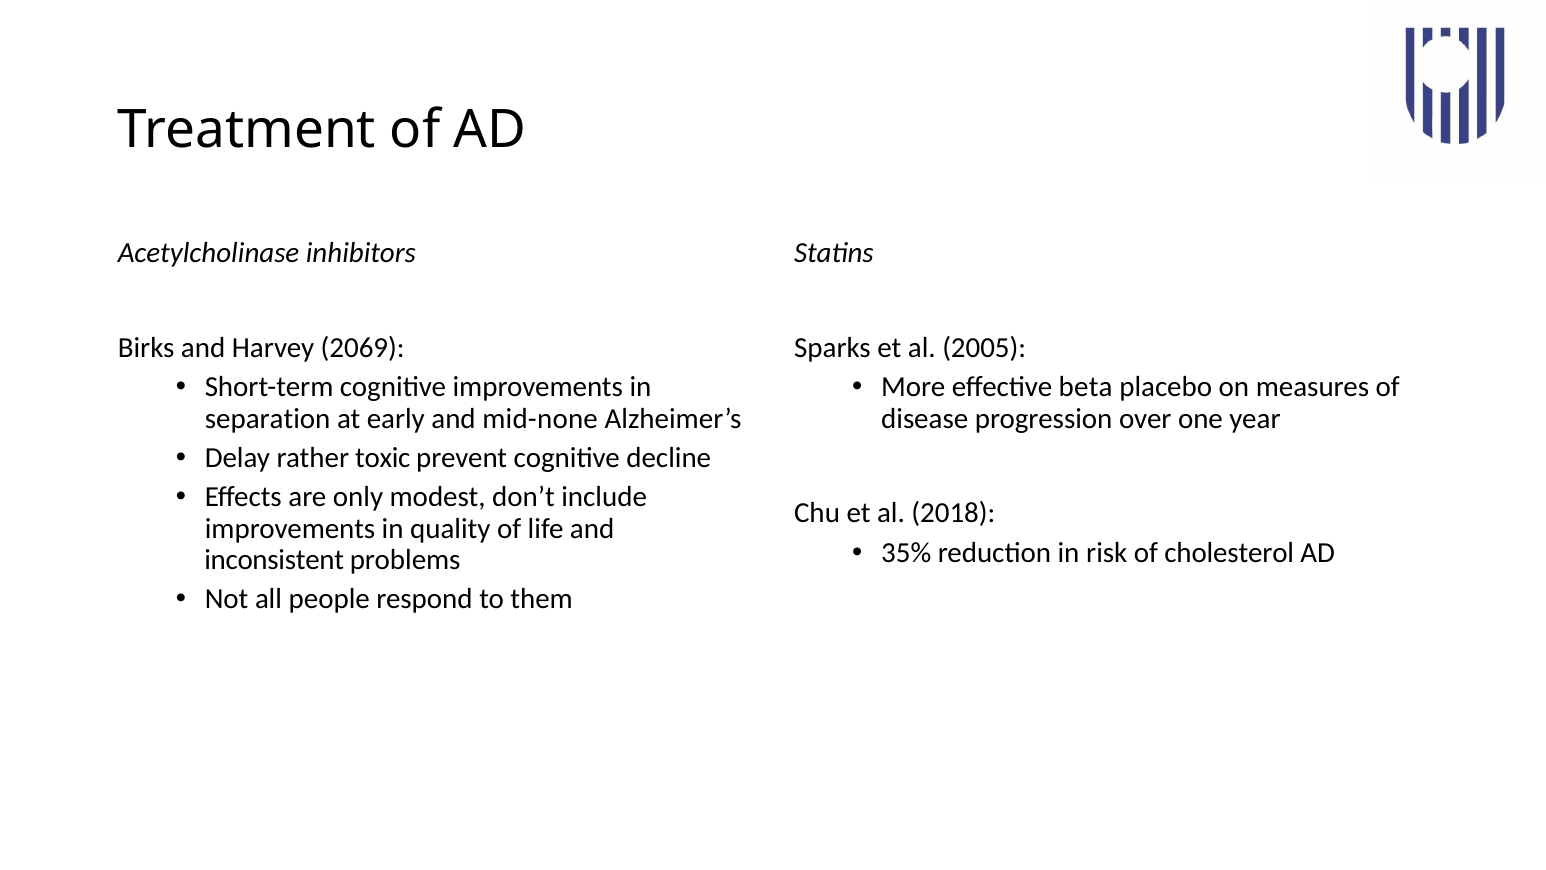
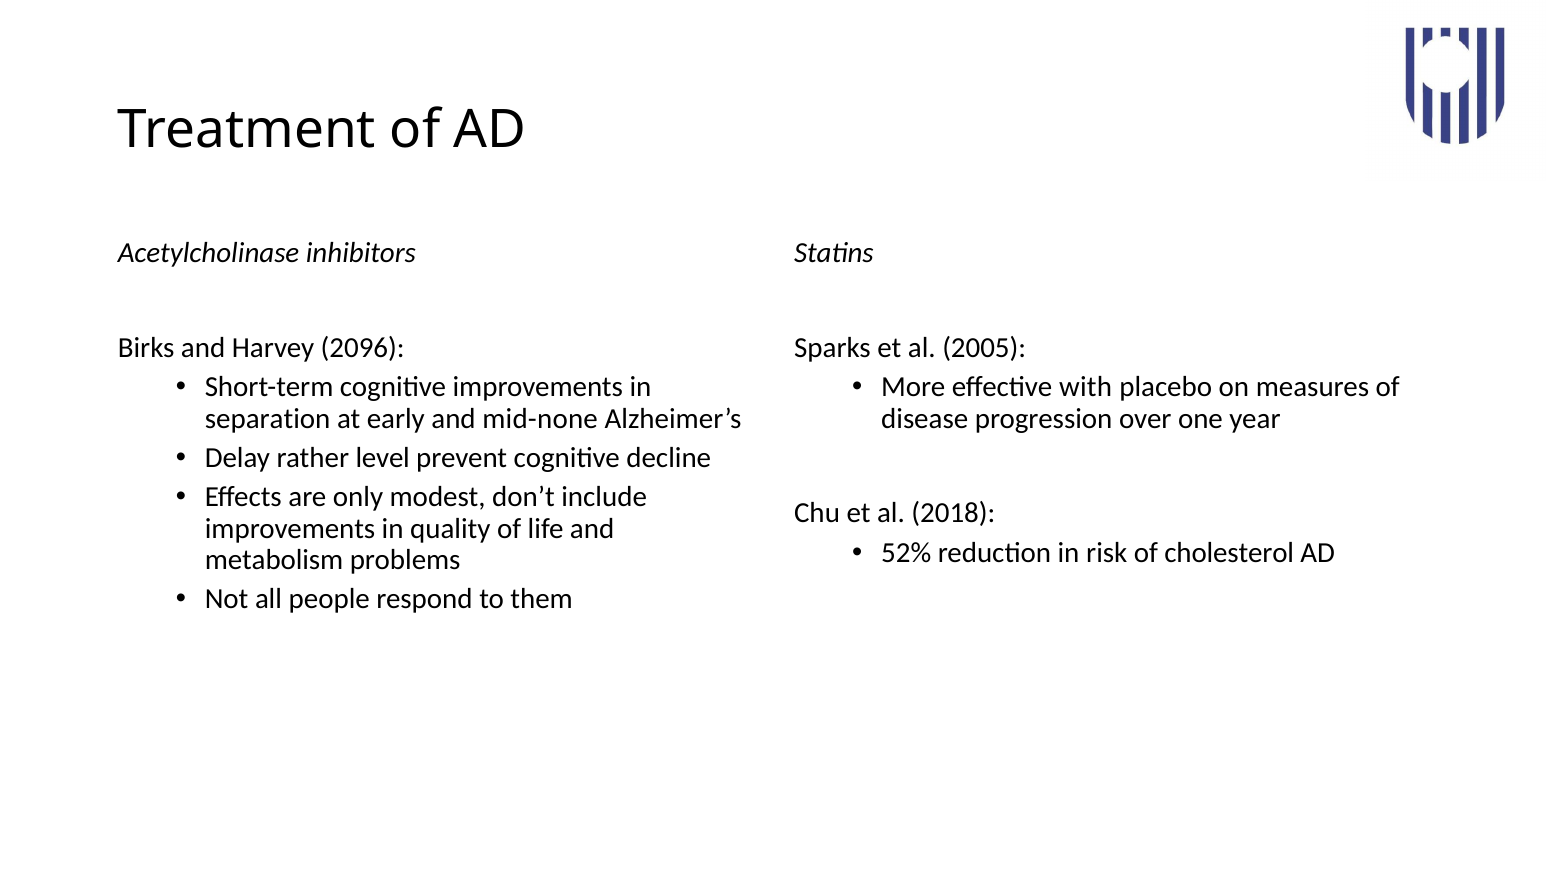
2069: 2069 -> 2096 (363, 348)
beta: beta -> with (1086, 387)
toxic: toxic -> level (383, 458)
35%: 35% -> 52% (906, 552)
inconsistent: inconsistent -> metabolism (274, 560)
